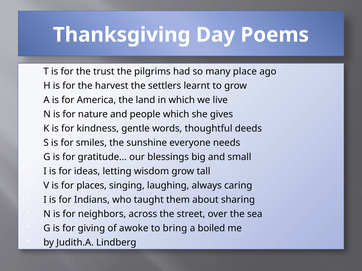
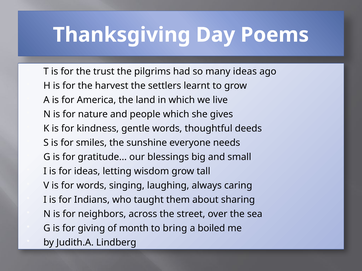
many place: place -> ideas (245, 72)
for places: places -> words (92, 186)
awoke: awoke -> month (134, 229)
